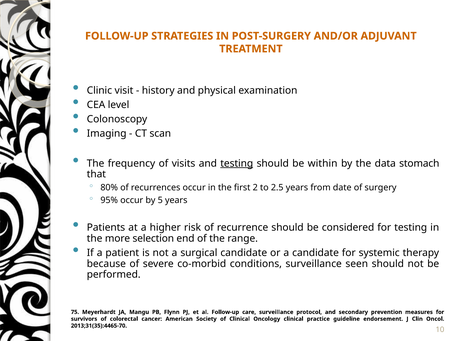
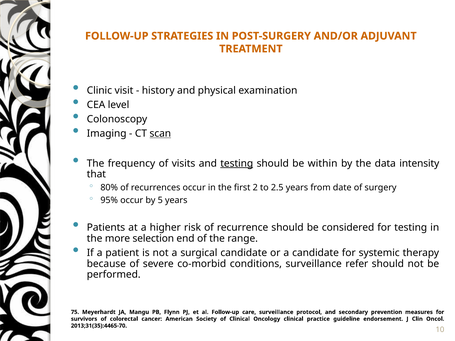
scan underline: none -> present (160, 134)
stomach: stomach -> intensity (419, 163)
seen: seen -> refer (357, 264)
